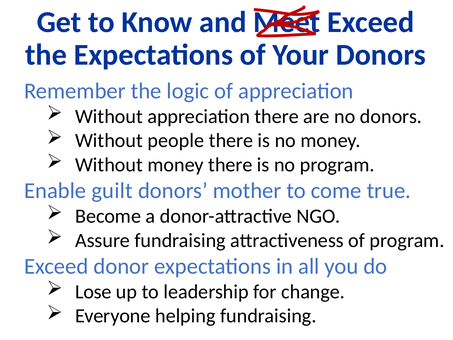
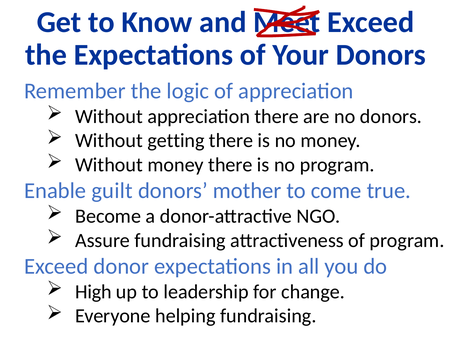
people: people -> getting (176, 141)
Lose: Lose -> High (93, 292)
